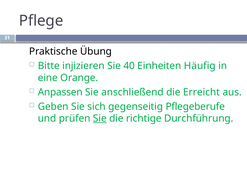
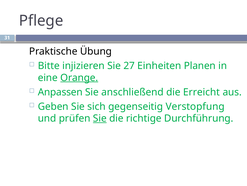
40: 40 -> 27 (129, 65)
Häufig: Häufig -> Planen (200, 65)
Orange underline: none -> present (79, 77)
Pflegeberufe: Pflegeberufe -> Verstopfung (195, 106)
